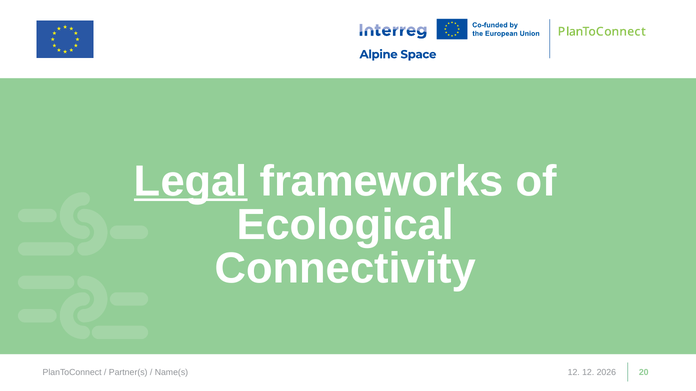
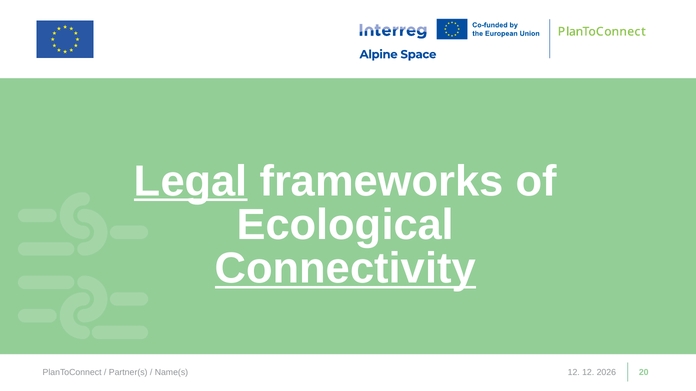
Connectivity underline: none -> present (345, 269)
